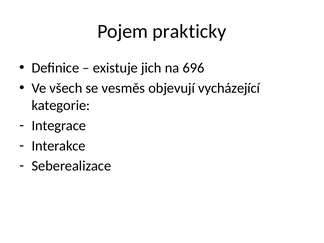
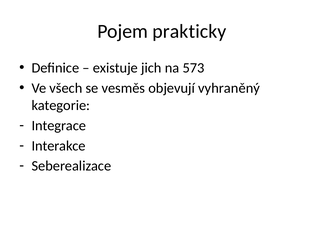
696: 696 -> 573 (193, 68)
vycházející: vycházející -> vyhraněný (229, 88)
